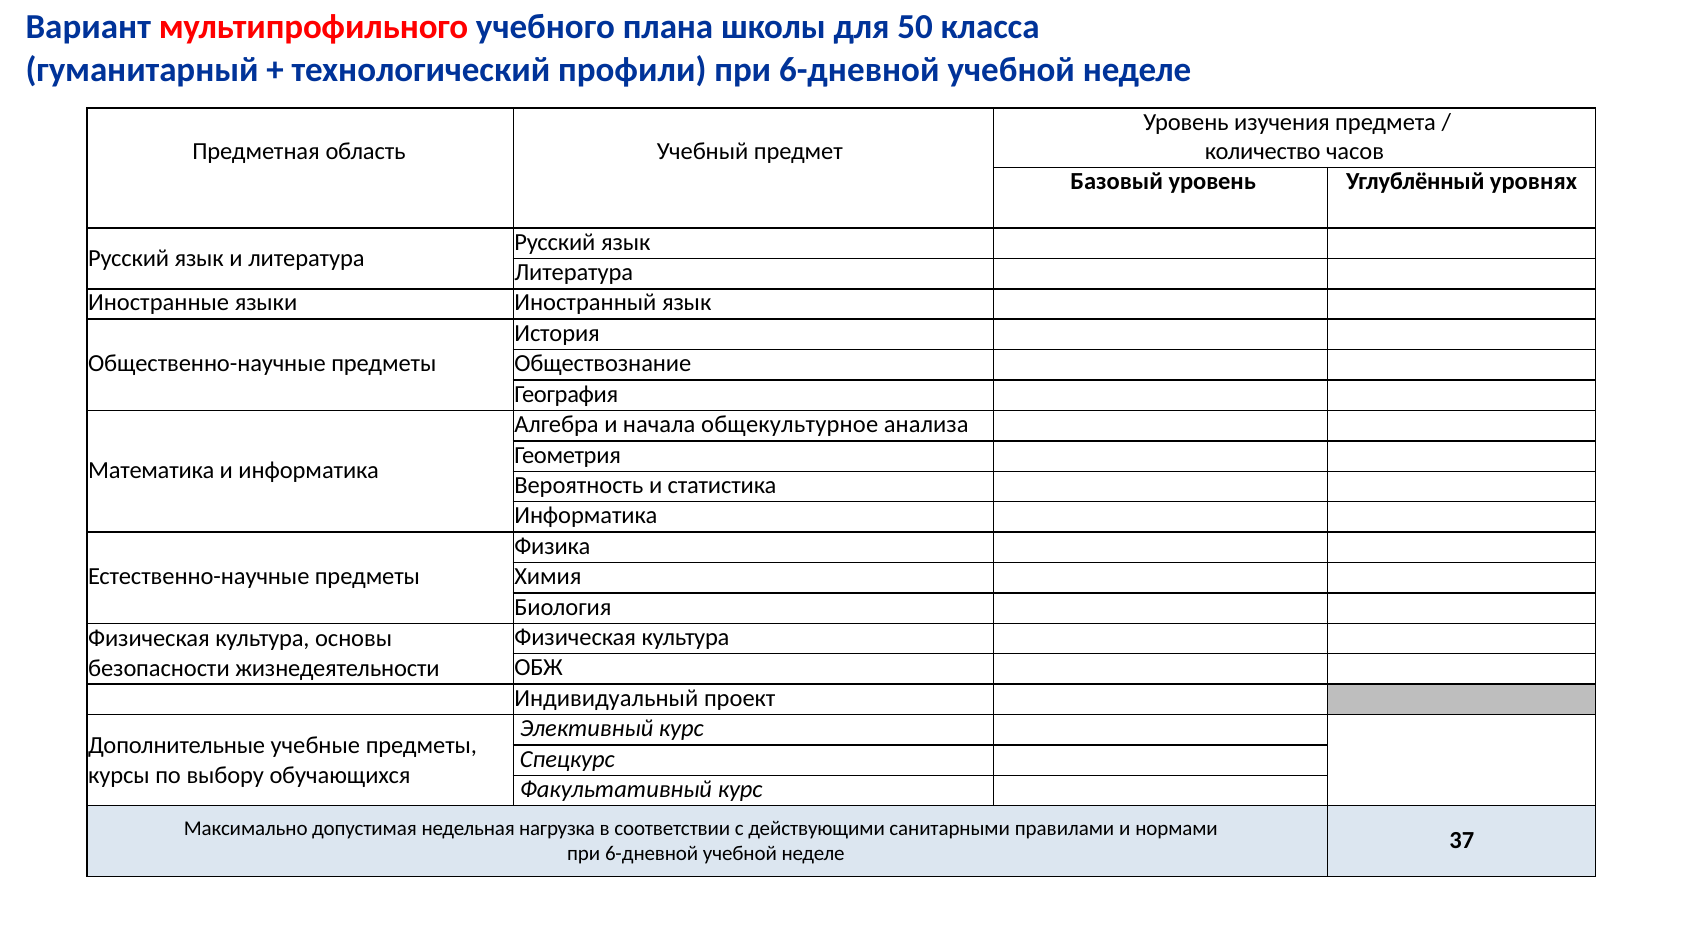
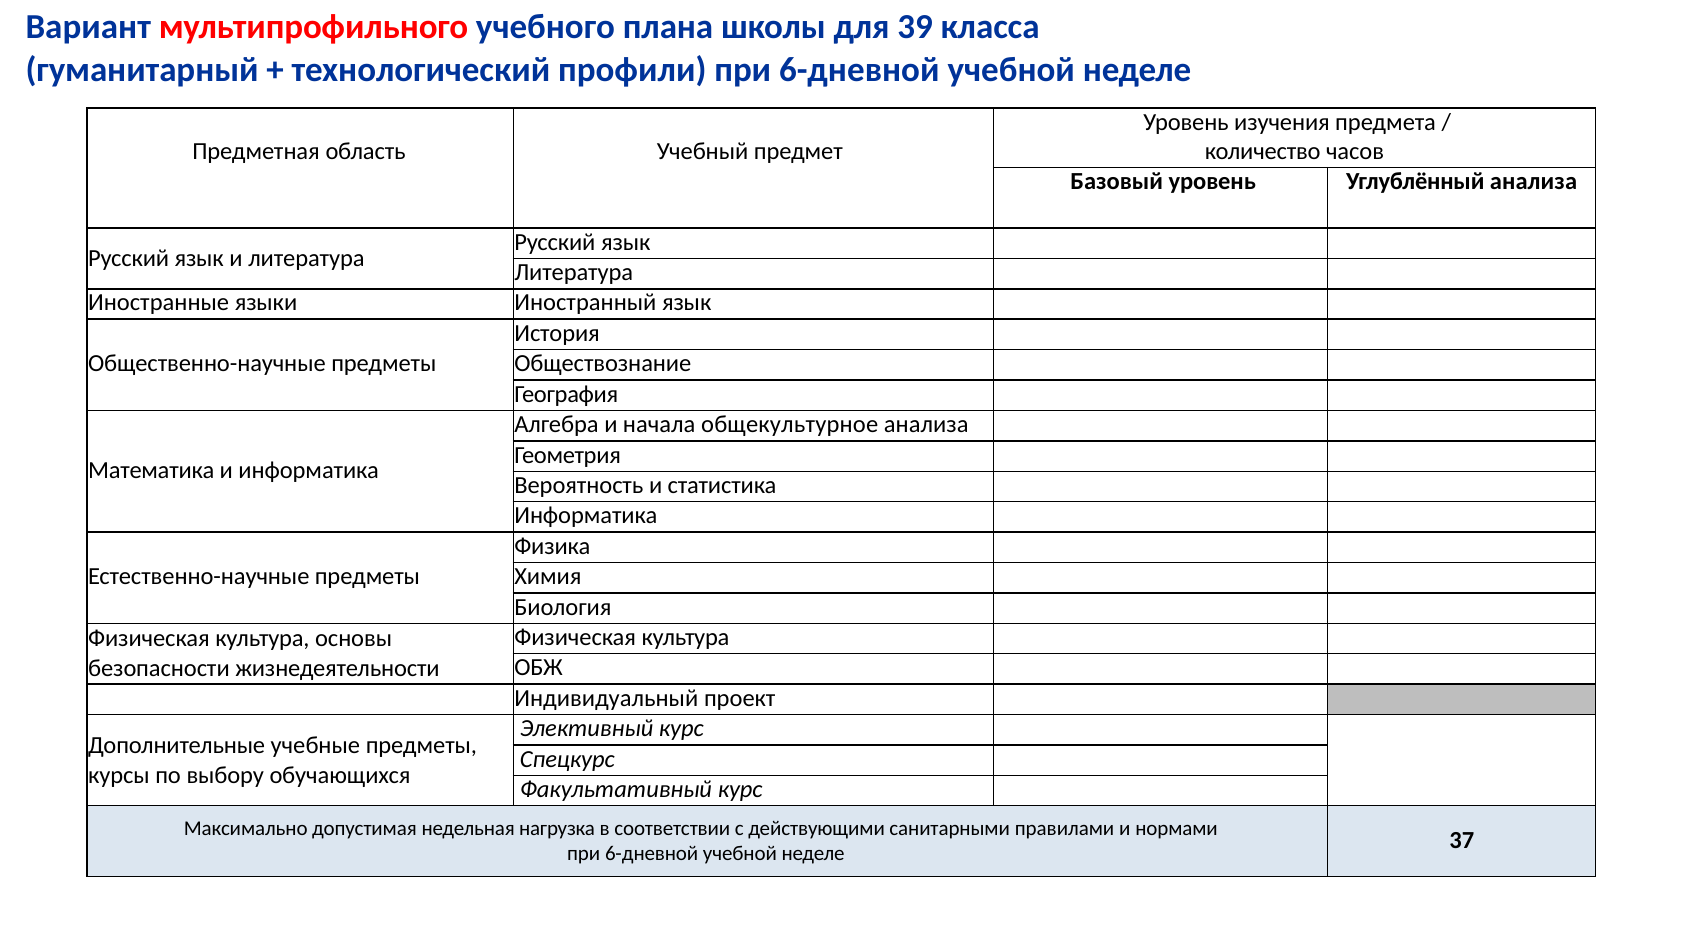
50: 50 -> 39 (915, 27)
Углублённый уровнях: уровнях -> анализа (1533, 182)
